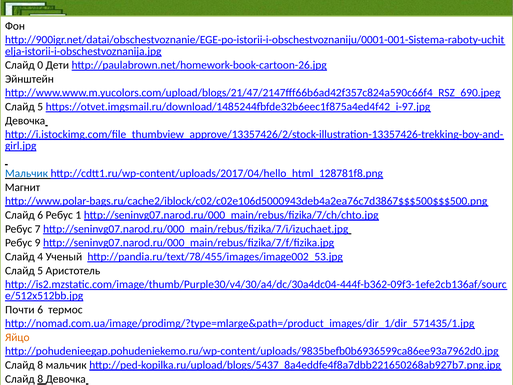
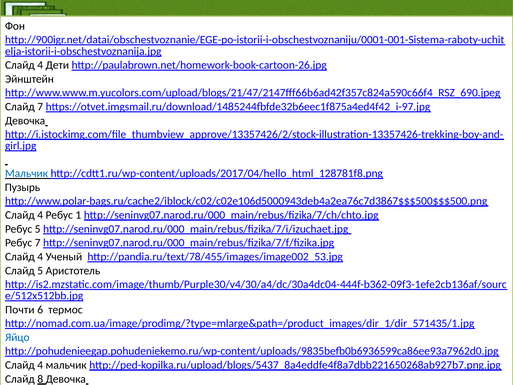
0: 0 -> 4 (40, 65)
5: 5 -> 7 (40, 107)
Магнит: Магнит -> Пузырь (22, 187)
6: 6 -> 4 (40, 215)
Ребус 7: 7 -> 5 (38, 229)
Ребус 9: 9 -> 7 (38, 243)
Яйцо colour: orange -> blue (17, 337)
8: 8 -> 4 (40, 365)
